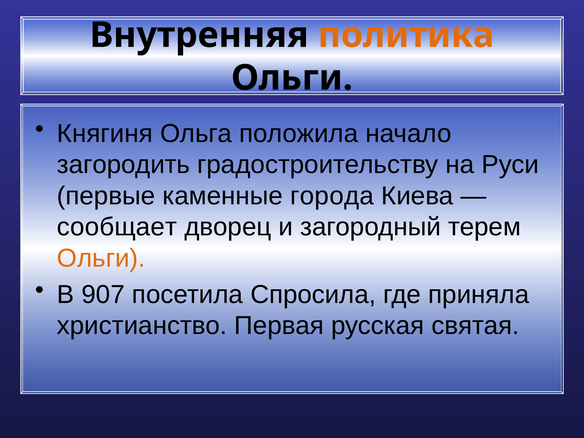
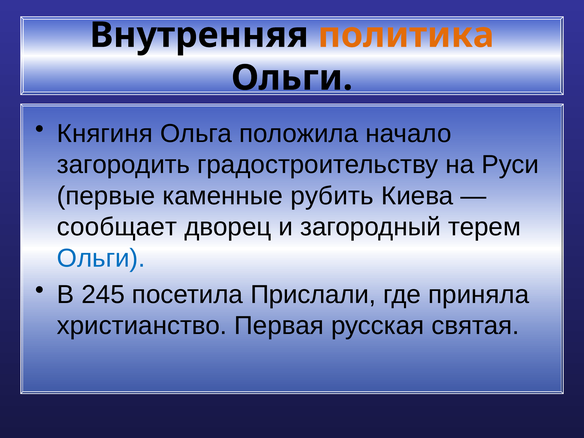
города: города -> рубить (332, 196)
Ольги colour: orange -> blue (101, 258)
907: 907 -> 245 (103, 295)
Спросила: Спросила -> Прислали (313, 295)
